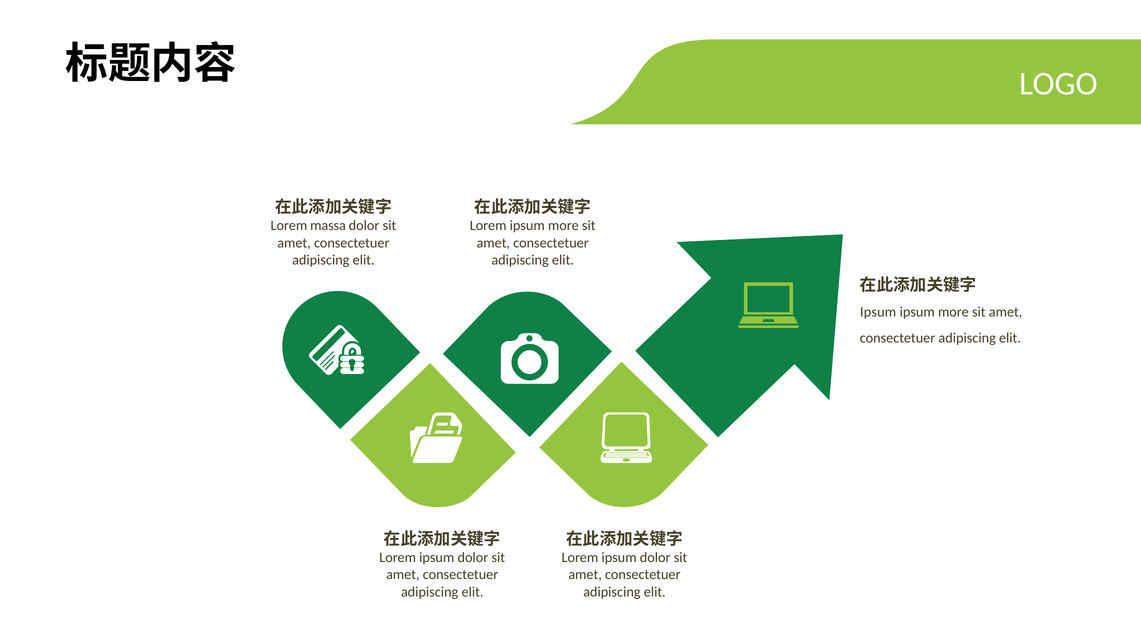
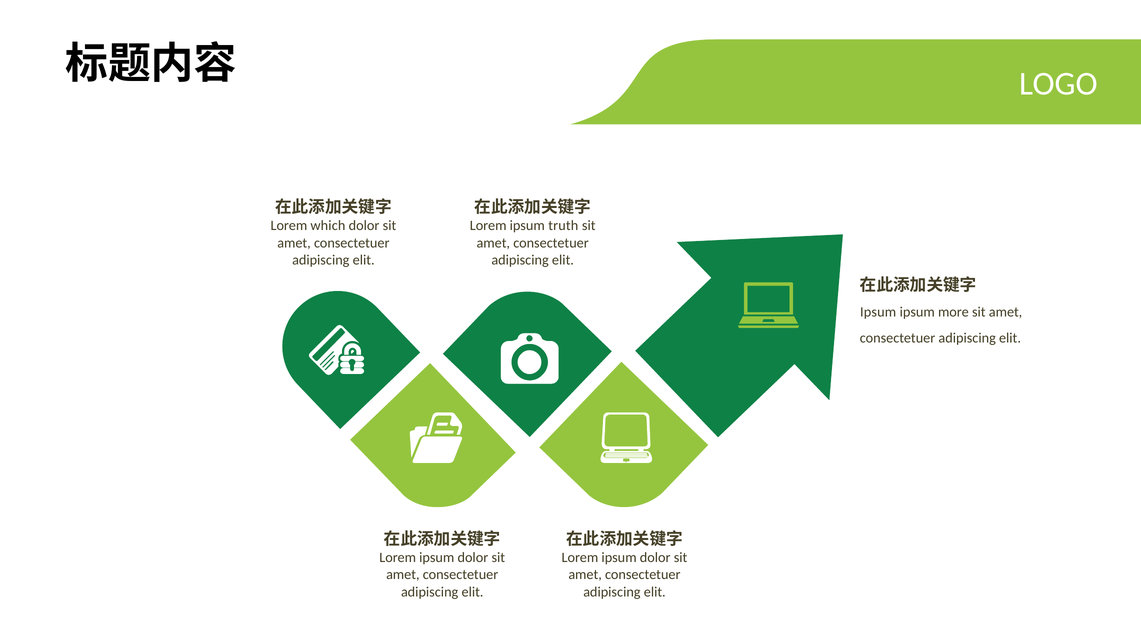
massa: massa -> which (328, 226)
Lorem ipsum more: more -> truth (563, 226)
